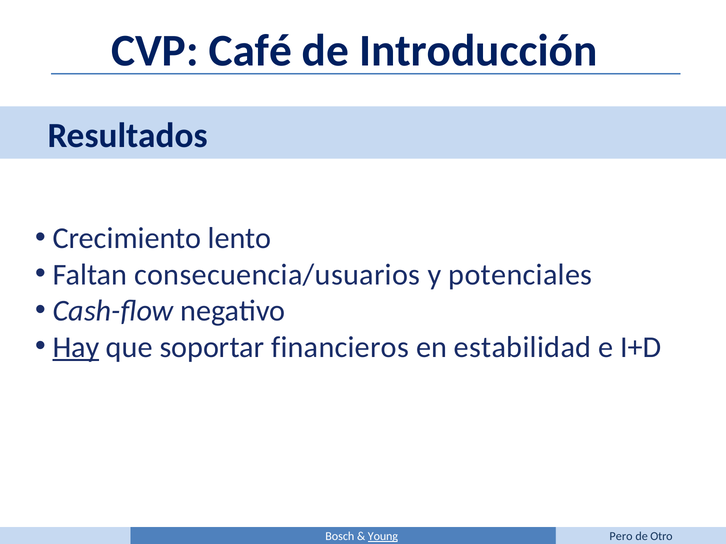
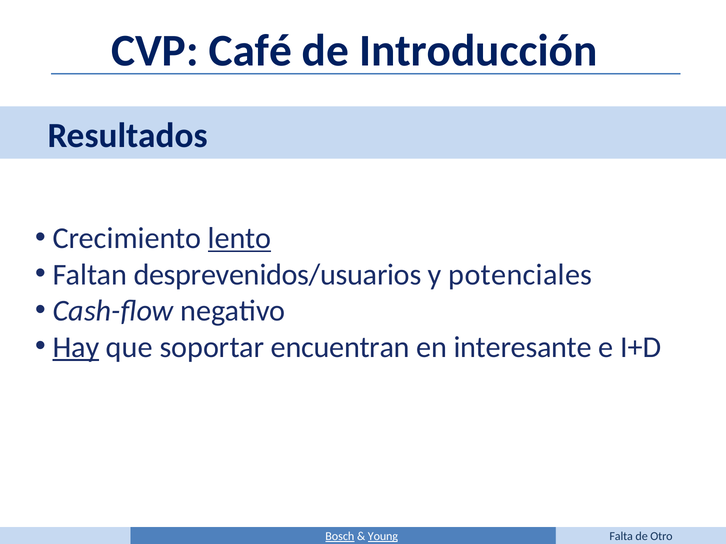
lento underline: none -> present (240, 239)
consecuencia/usuarios: consecuencia/usuarios -> desprevenidos/usuarios (277, 275)
financieros: financieros -> encuentran (340, 347)
estabilidad: estabilidad -> interesante (523, 347)
Bosch underline: none -> present (340, 537)
Pero: Pero -> Falta (621, 537)
